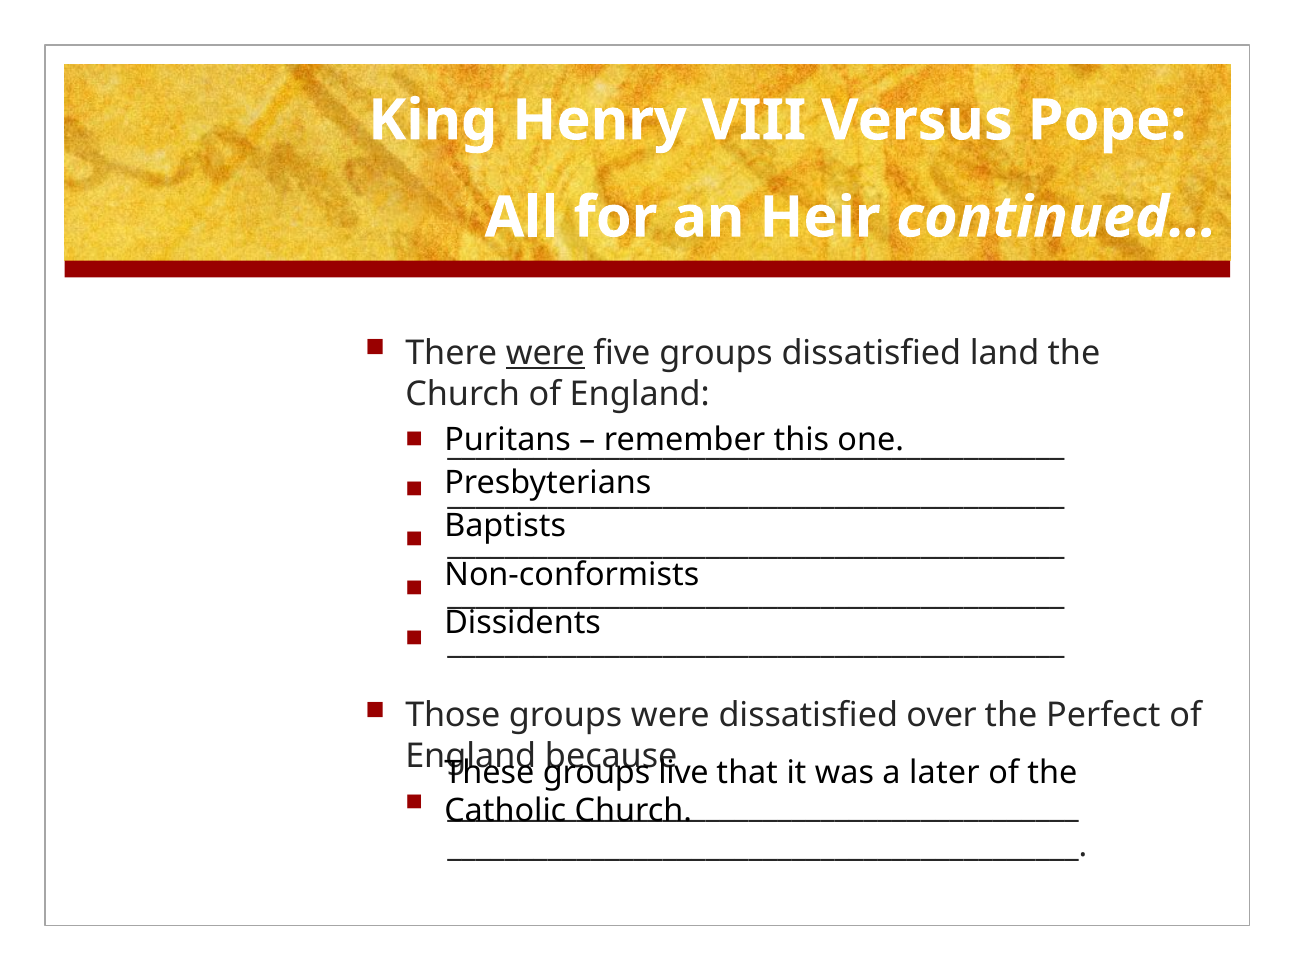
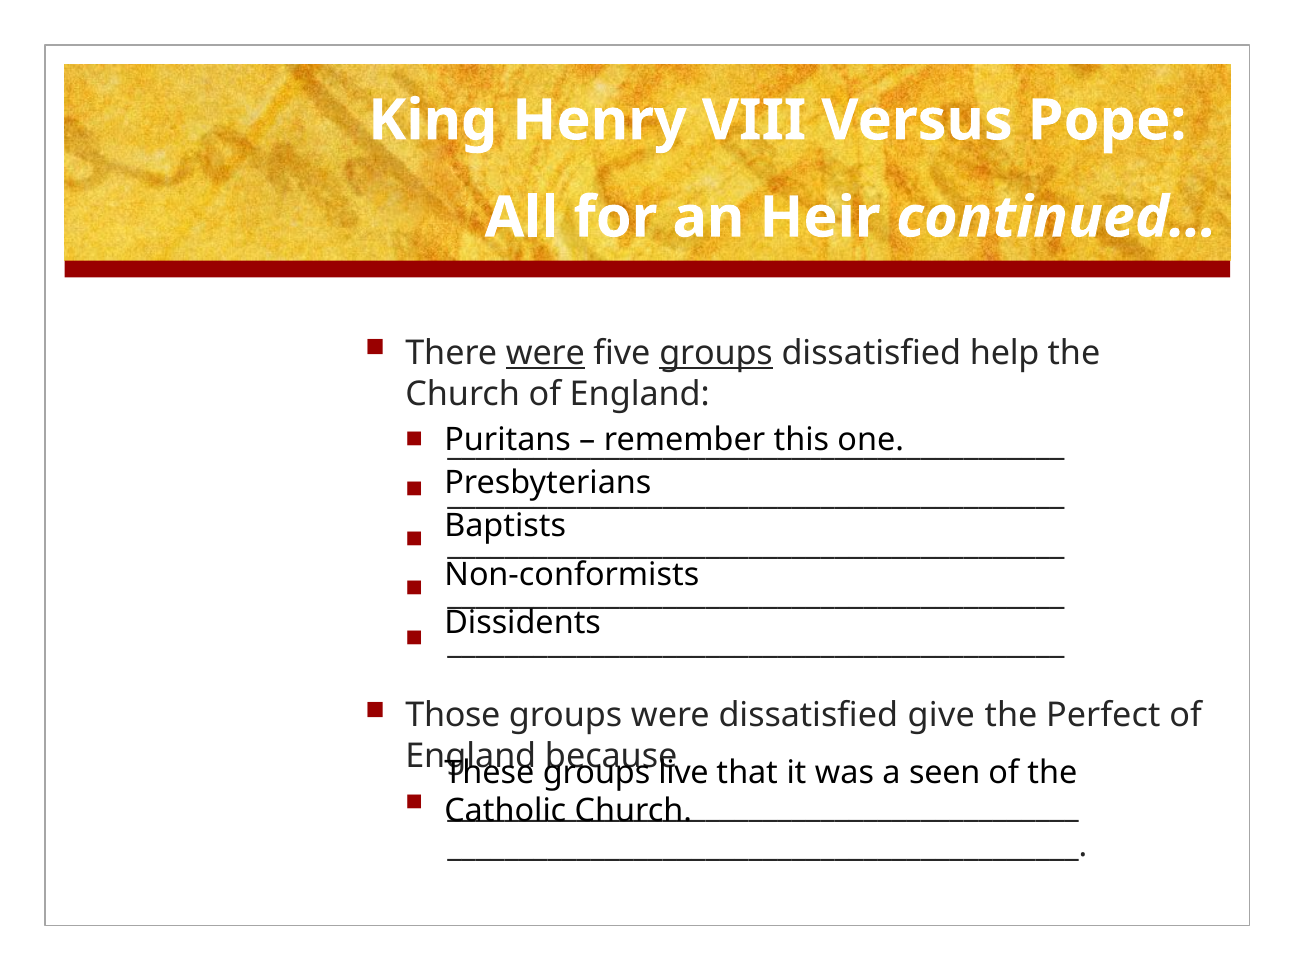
groups underline: none -> present (716, 353)
land: land -> help (1005, 353)
over: over -> give (941, 716)
later: later -> seen (945, 773)
